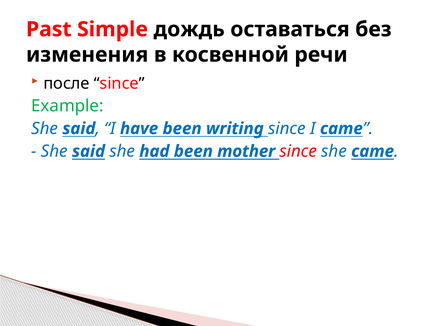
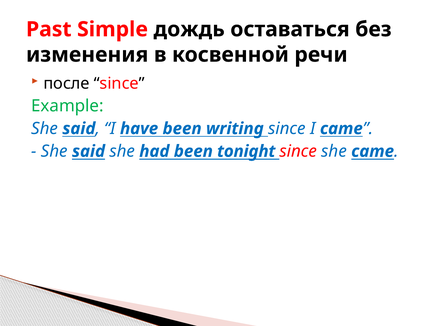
mother: mother -> tonight (246, 151)
